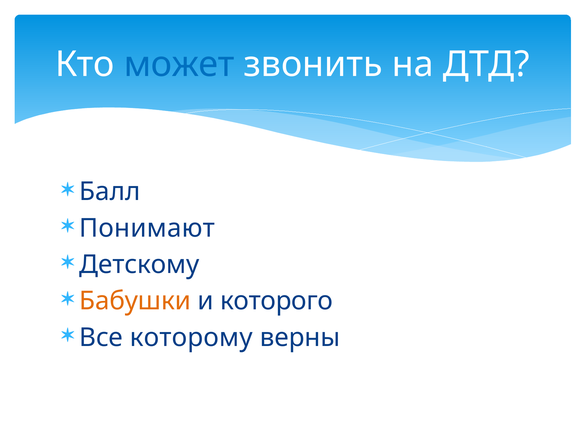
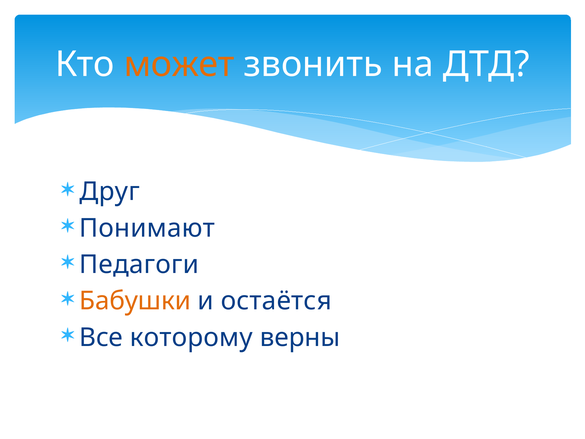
может colour: blue -> orange (179, 64)
Балл: Балл -> Друг (110, 192)
Детскому: Детскому -> Педагоги (139, 264)
которого: которого -> остаётся (276, 301)
